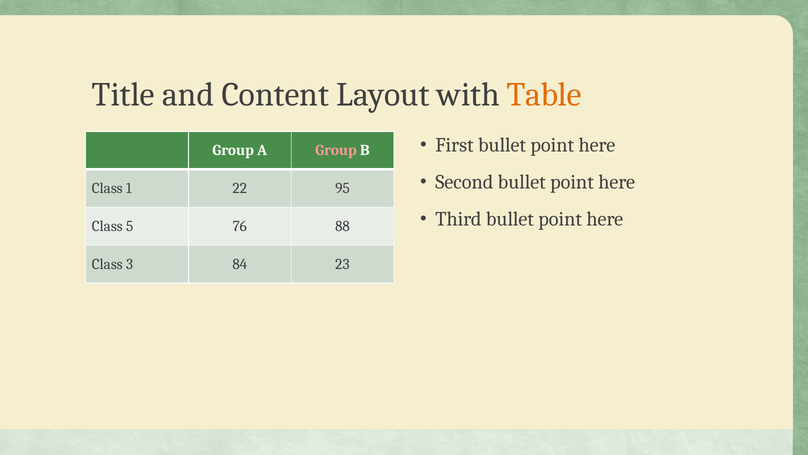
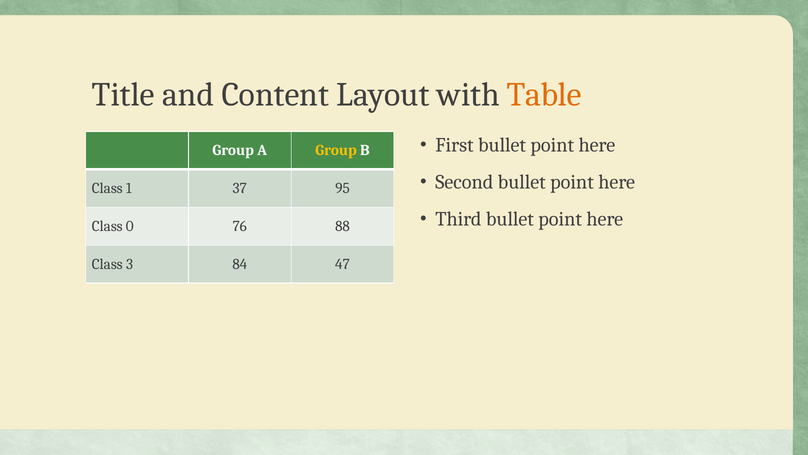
Group colour: pink -> yellow (336, 150)
22: 22 -> 37 (240, 188)
5: 5 -> 0 (130, 226)
23: 23 -> 47 (342, 264)
